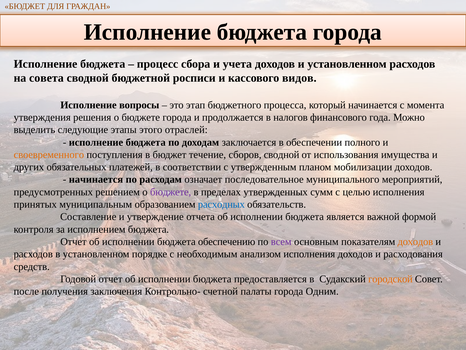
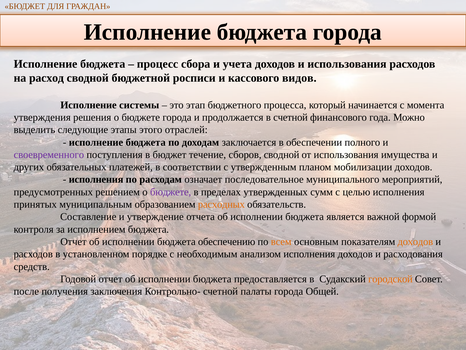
и установленном: установленном -> использования (347, 64)
совета: совета -> расход (46, 78)
вопросы: вопросы -> системы (139, 105)
в налогов: налогов -> счетной (291, 117)
своевременного colour: orange -> purple (49, 154)
начинается: начинается -> исполнения (96, 179)
расходных colour: blue -> orange (221, 204)
всем colour: purple -> orange (281, 241)
Одним: Одним -> Общей (322, 291)
